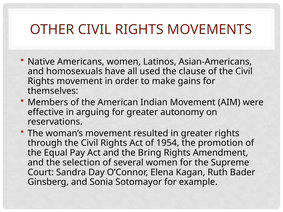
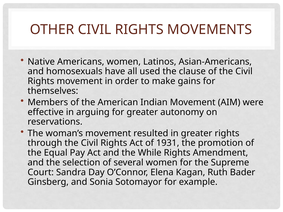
1954: 1954 -> 1931 (168, 143)
Bring: Bring -> While (150, 153)
